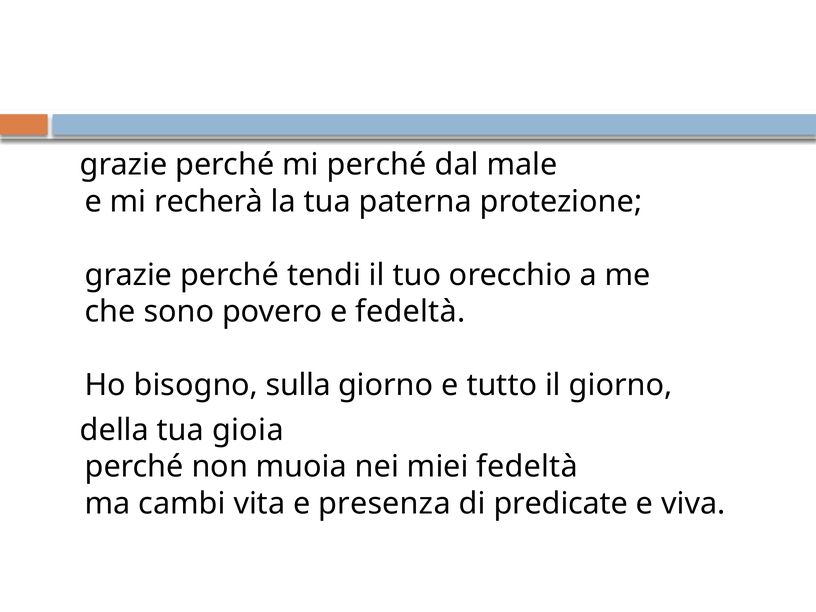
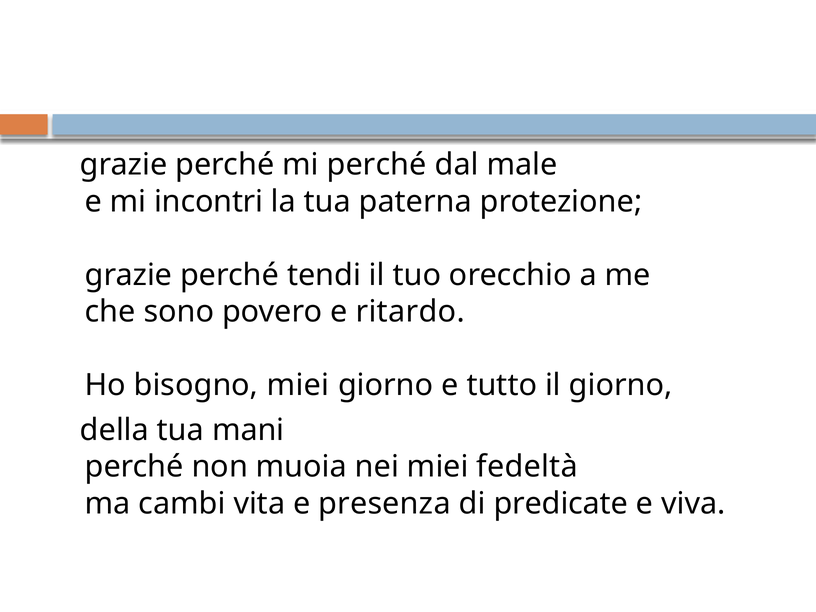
recherà: recherà -> incontri (209, 202)
e fedeltà: fedeltà -> ritardo (410, 312)
bisogno sulla: sulla -> miei (298, 385)
gioia: gioia -> mani (248, 430)
